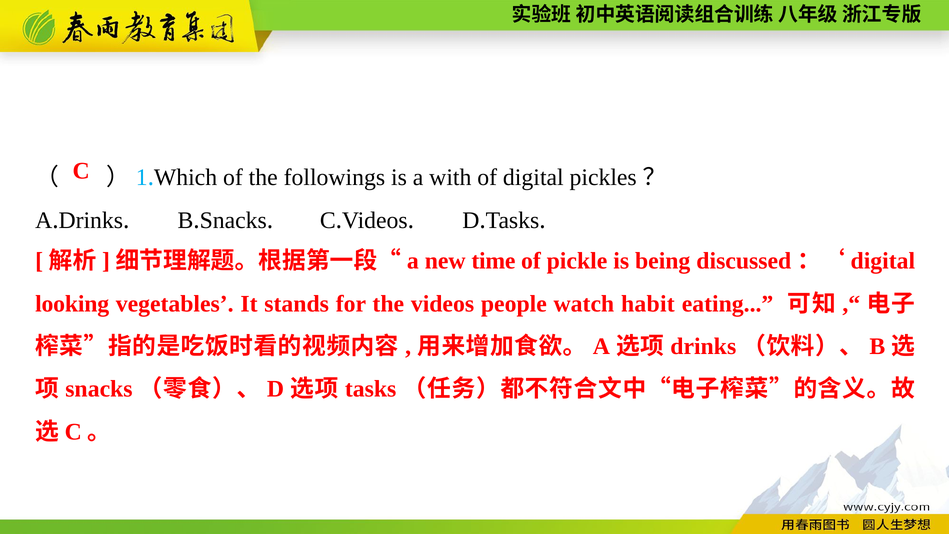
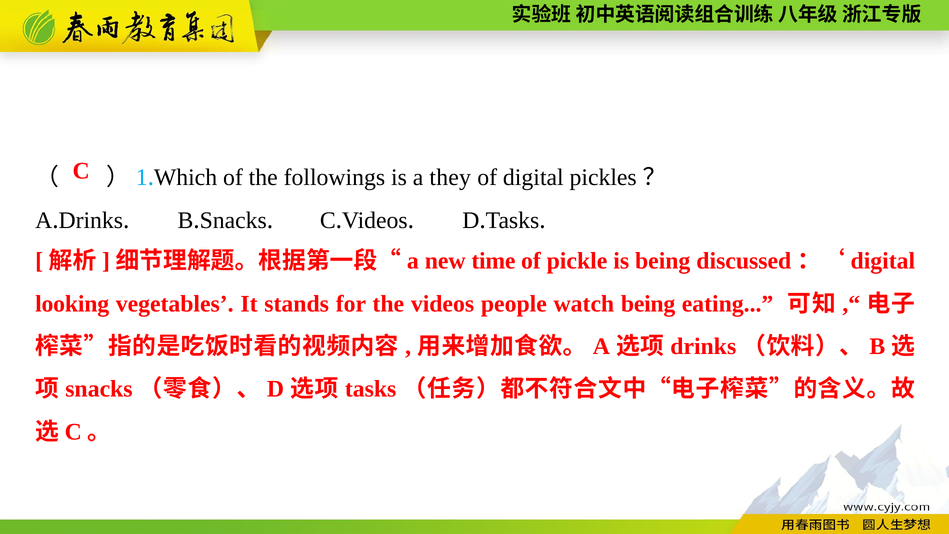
with: with -> they (450, 177)
watch habit: habit -> being (648, 304)
